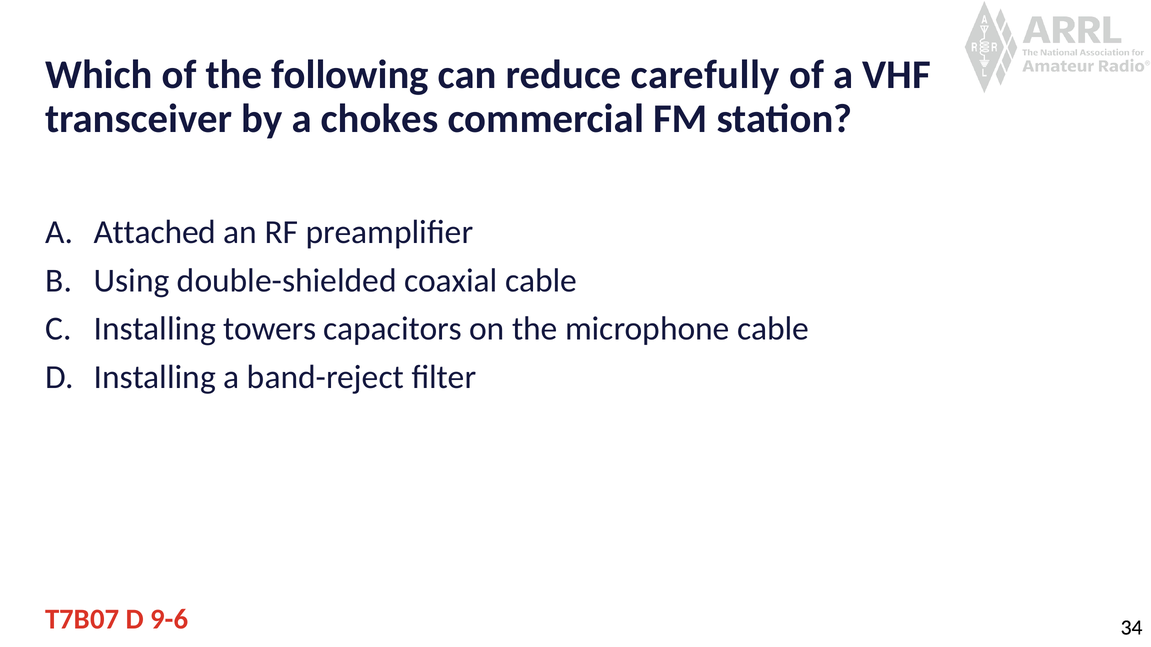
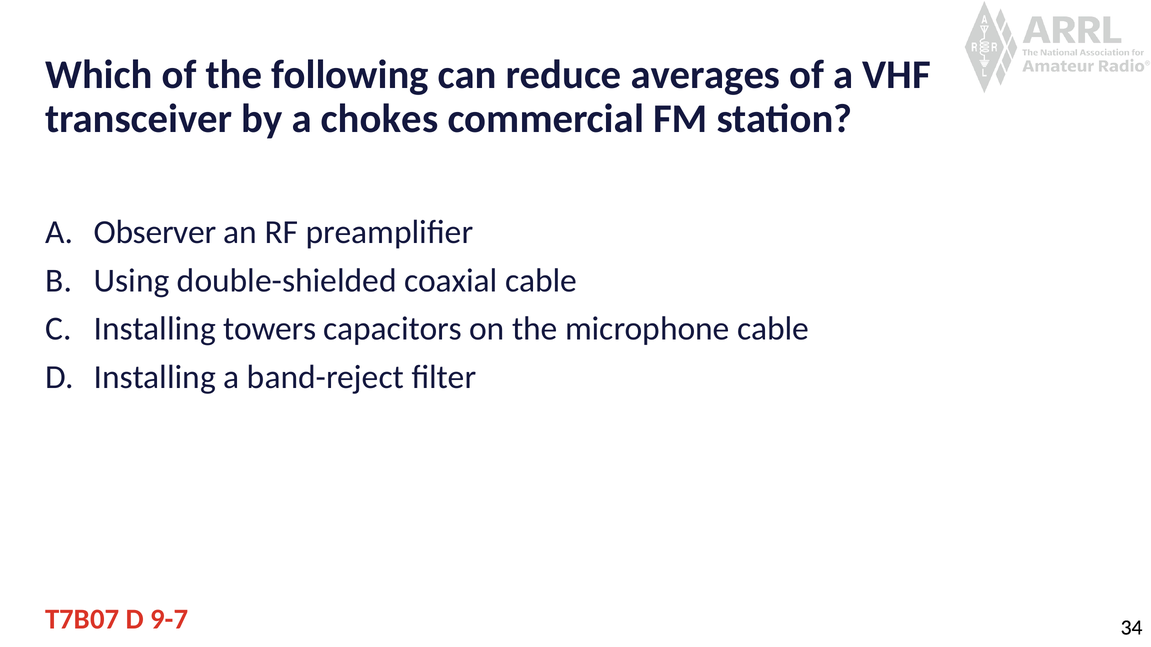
carefully: carefully -> averages (705, 75)
Attached: Attached -> Observer (155, 233)
9-6: 9-6 -> 9-7 (169, 620)
